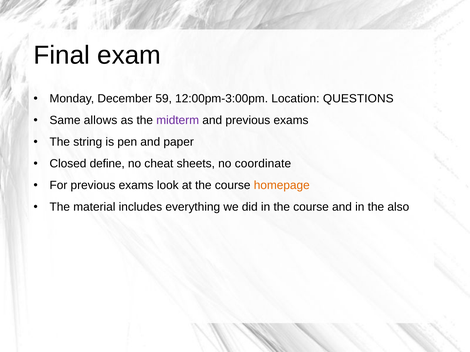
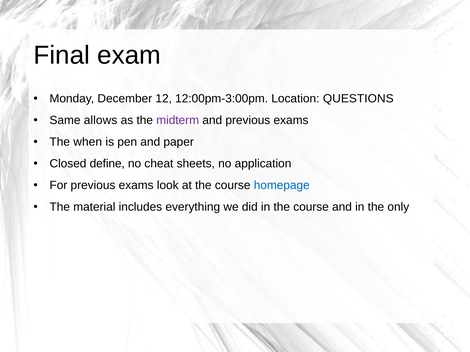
59: 59 -> 12 (164, 99)
string: string -> when (88, 142)
coordinate: coordinate -> application (263, 164)
homepage colour: orange -> blue (282, 186)
also: also -> only (398, 207)
